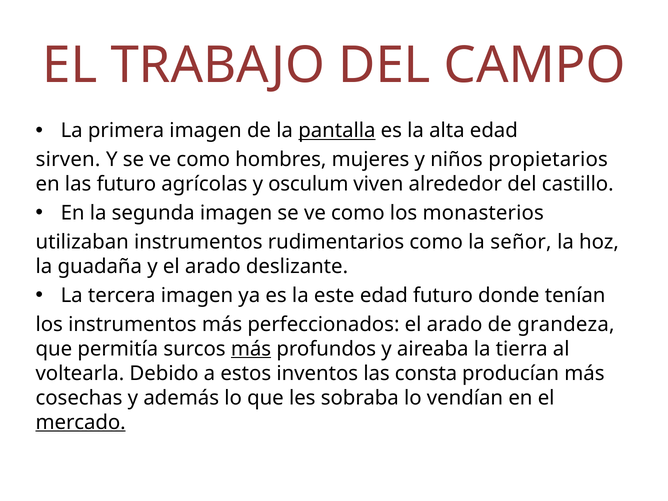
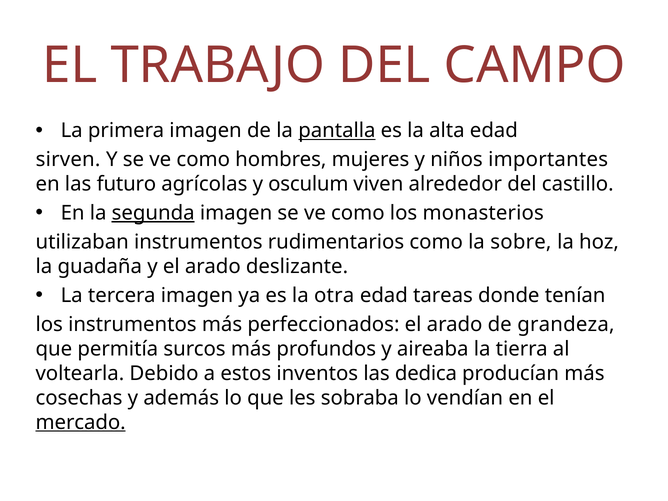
propietarios: propietarios -> importantes (548, 160)
segunda underline: none -> present (153, 213)
señor: señor -> sobre (521, 242)
este: este -> otra (334, 295)
edad futuro: futuro -> tareas (443, 295)
más underline: present -> none (251, 349)
consta: consta -> dedica (426, 373)
